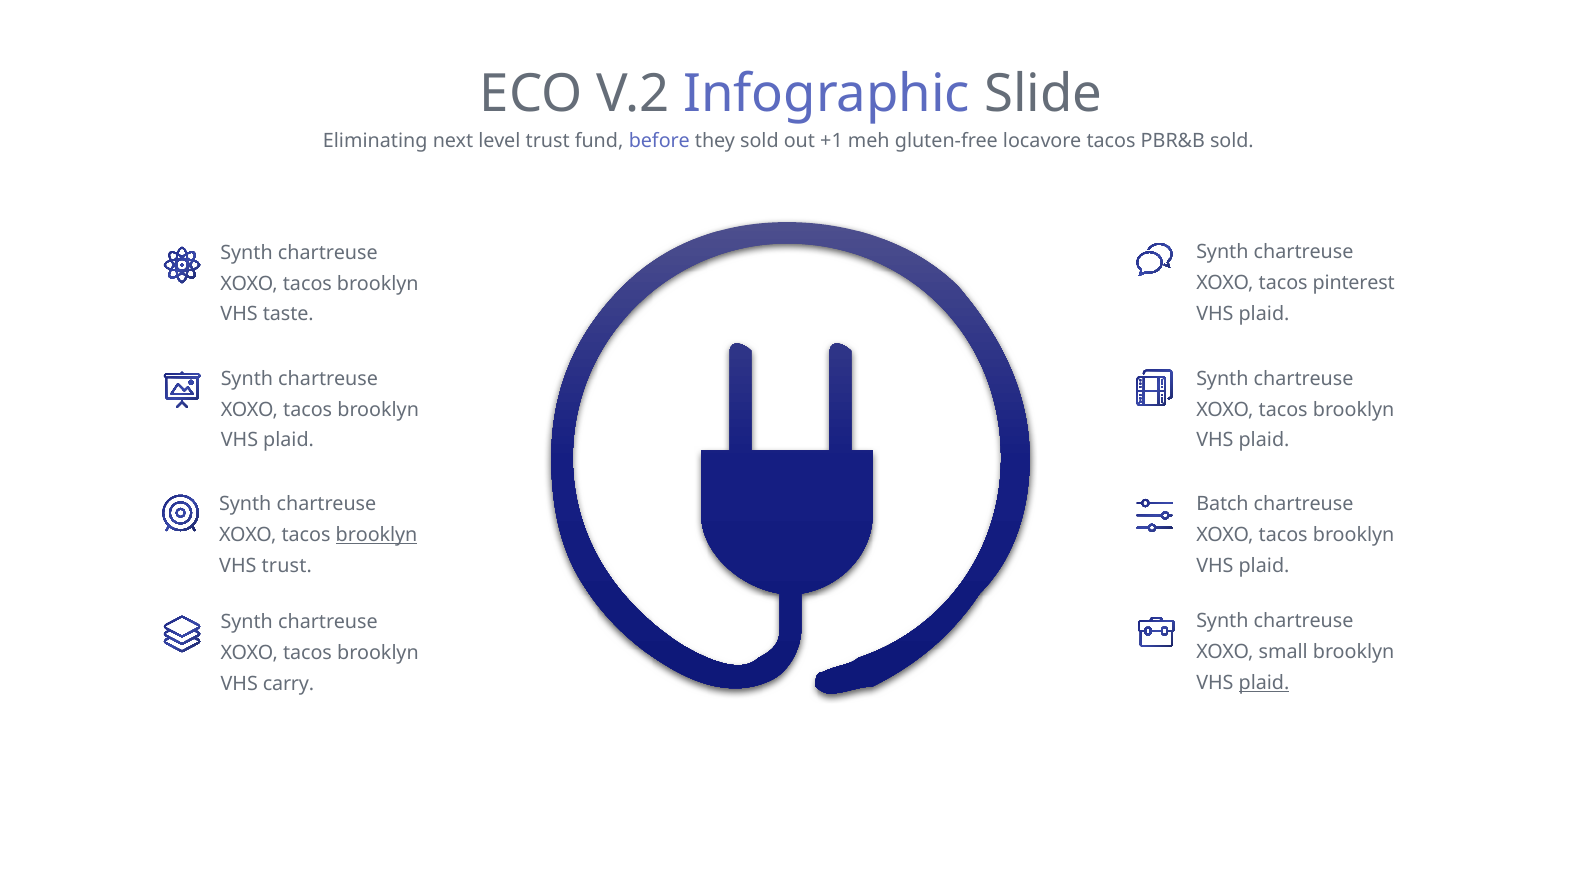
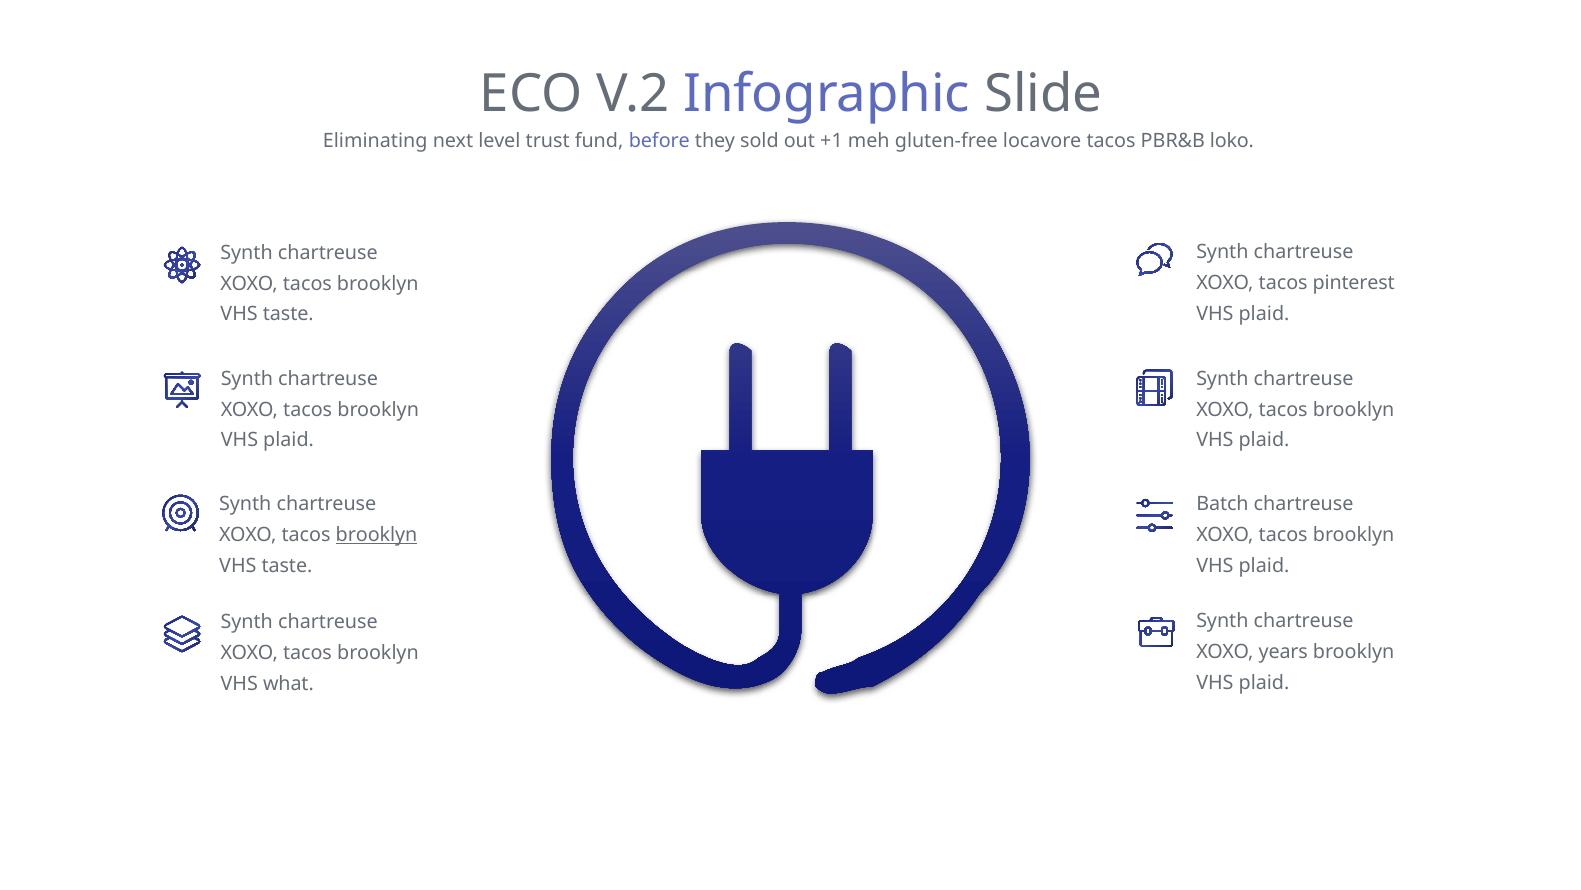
PBR&B sold: sold -> loko (1232, 141)
trust: trust -> taste (287, 566)
small: small -> years (1283, 652)
plaid underline: present -> none (1264, 682)
carry: carry -> what (288, 683)
